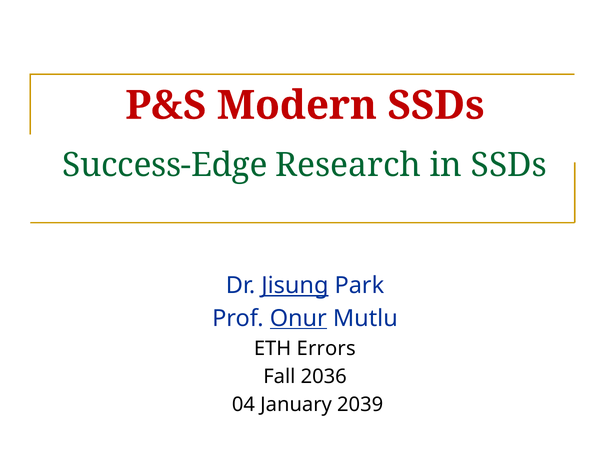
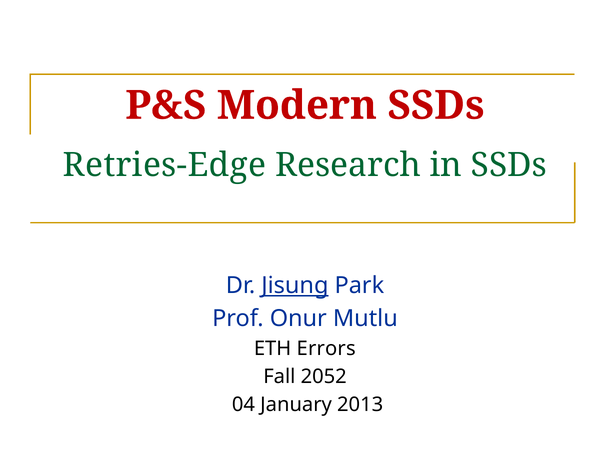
Success-Edge: Success-Edge -> Retries-Edge (165, 166)
Onur underline: present -> none (298, 319)
2036: 2036 -> 2052 (324, 377)
2039: 2039 -> 2013 (360, 405)
